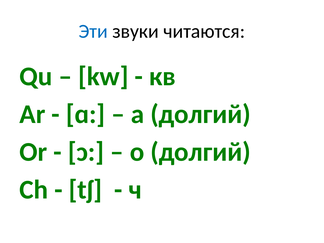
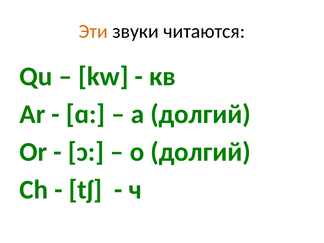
Эти colour: blue -> orange (93, 31)
